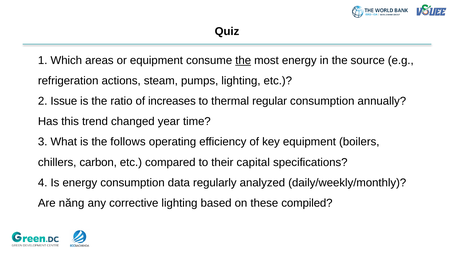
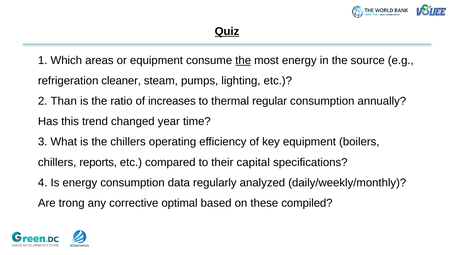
Quiz underline: none -> present (227, 31)
actions: actions -> cleaner (121, 81)
Issue: Issue -> Than (64, 101)
the follows: follows -> chillers (128, 142)
carbon: carbon -> reports (98, 163)
năng: năng -> trong (72, 203)
corrective lighting: lighting -> optimal (180, 203)
